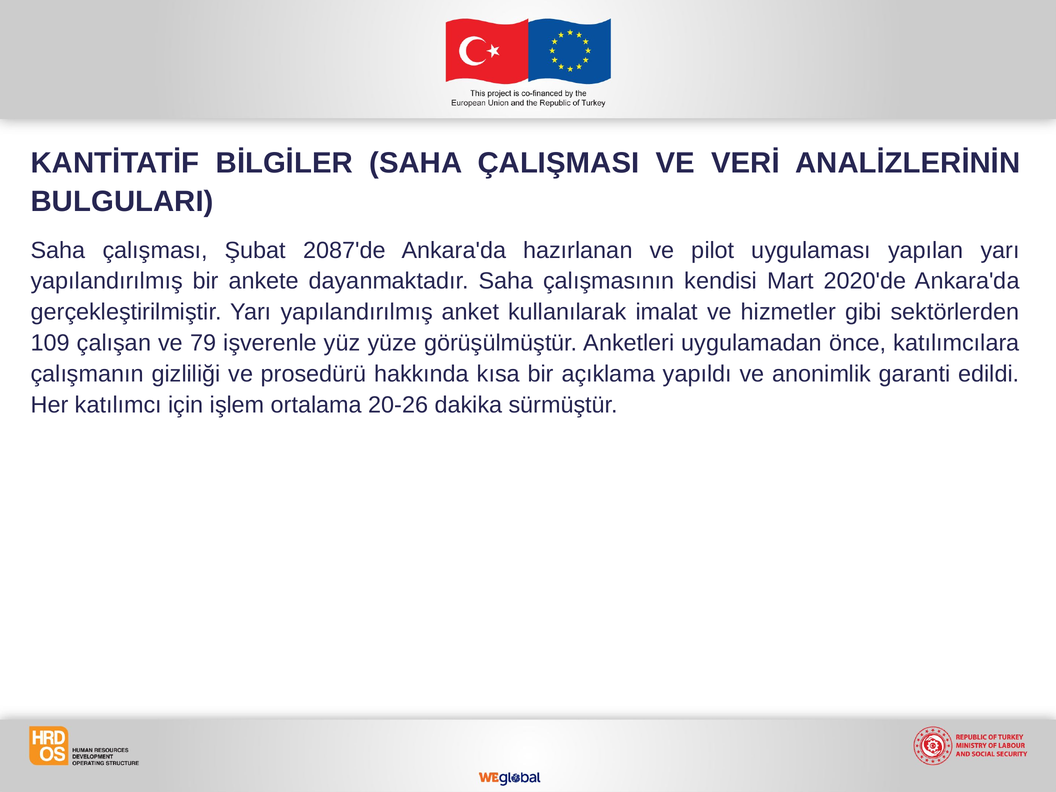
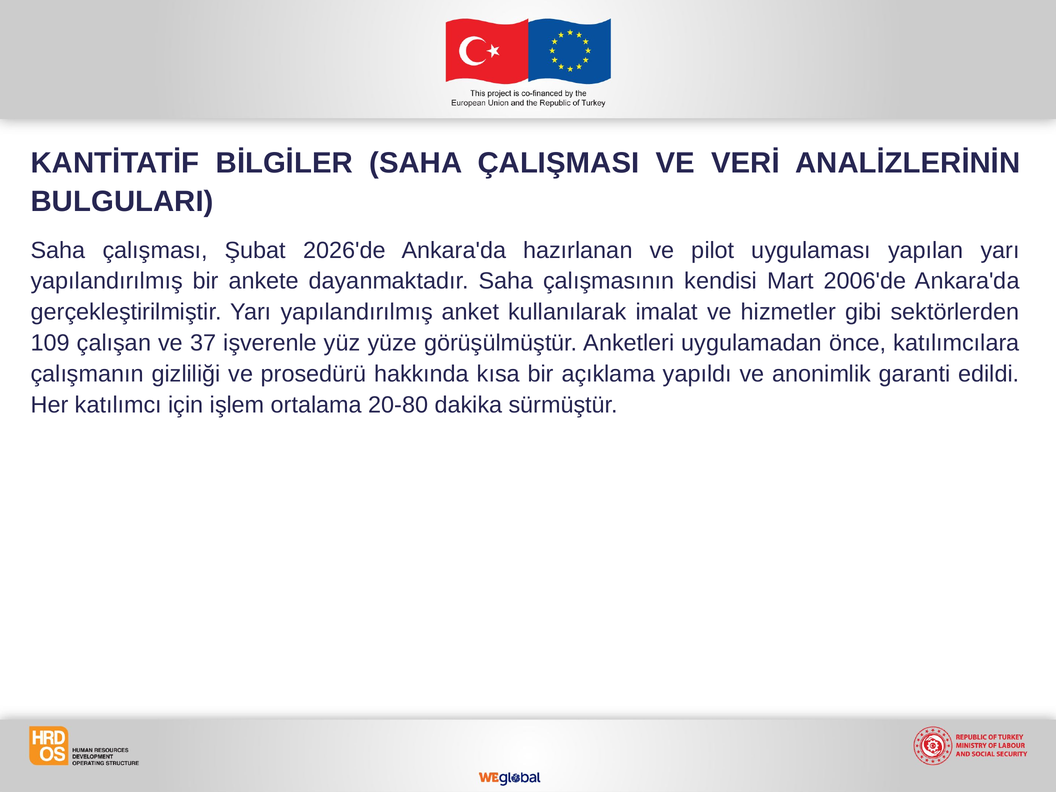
2087'de: 2087'de -> 2026'de (344, 250)
2020'de: 2020'de -> 2006'de (865, 281)
79: 79 -> 37 (203, 343)
20-26: 20-26 -> 20-80 (398, 405)
